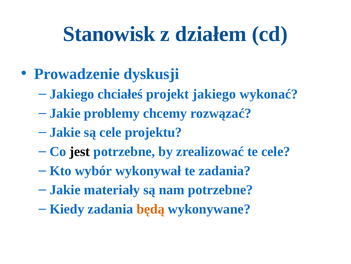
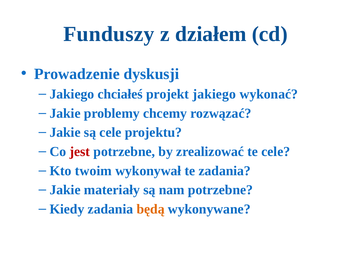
Stanowisk: Stanowisk -> Funduszy (109, 34)
jest colour: black -> red (80, 151)
wybór: wybór -> twoim (93, 170)
